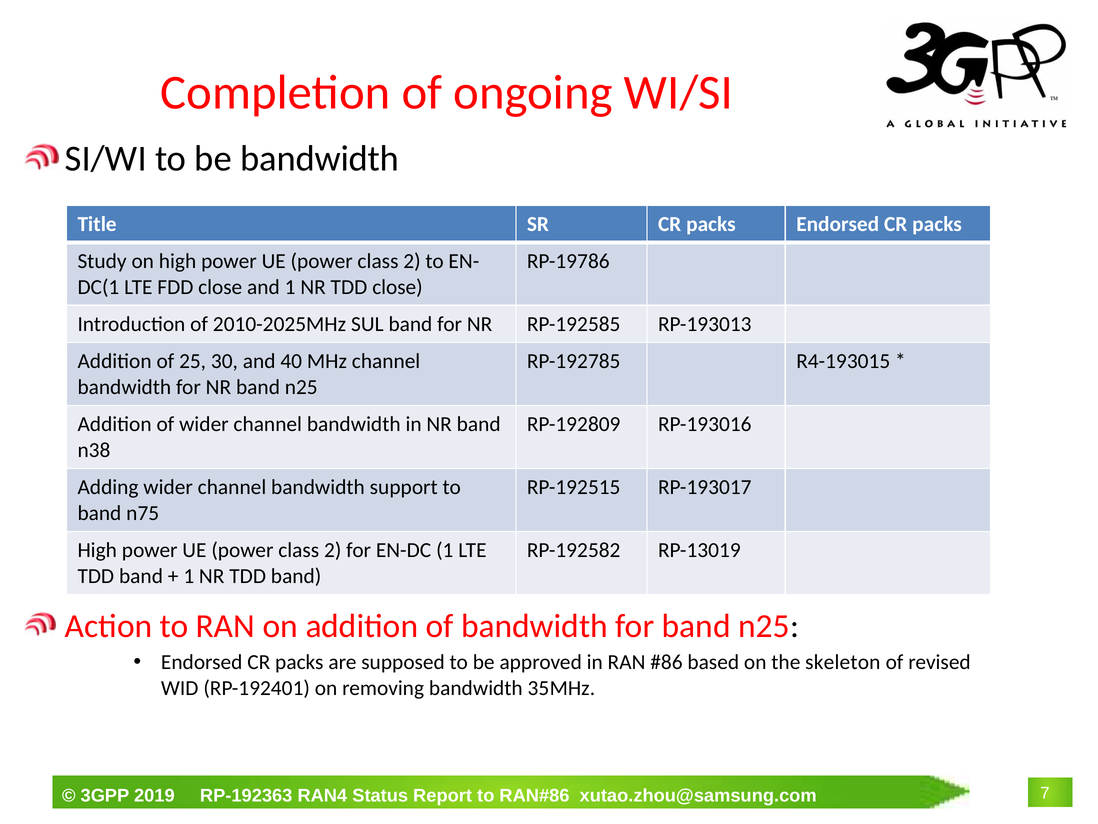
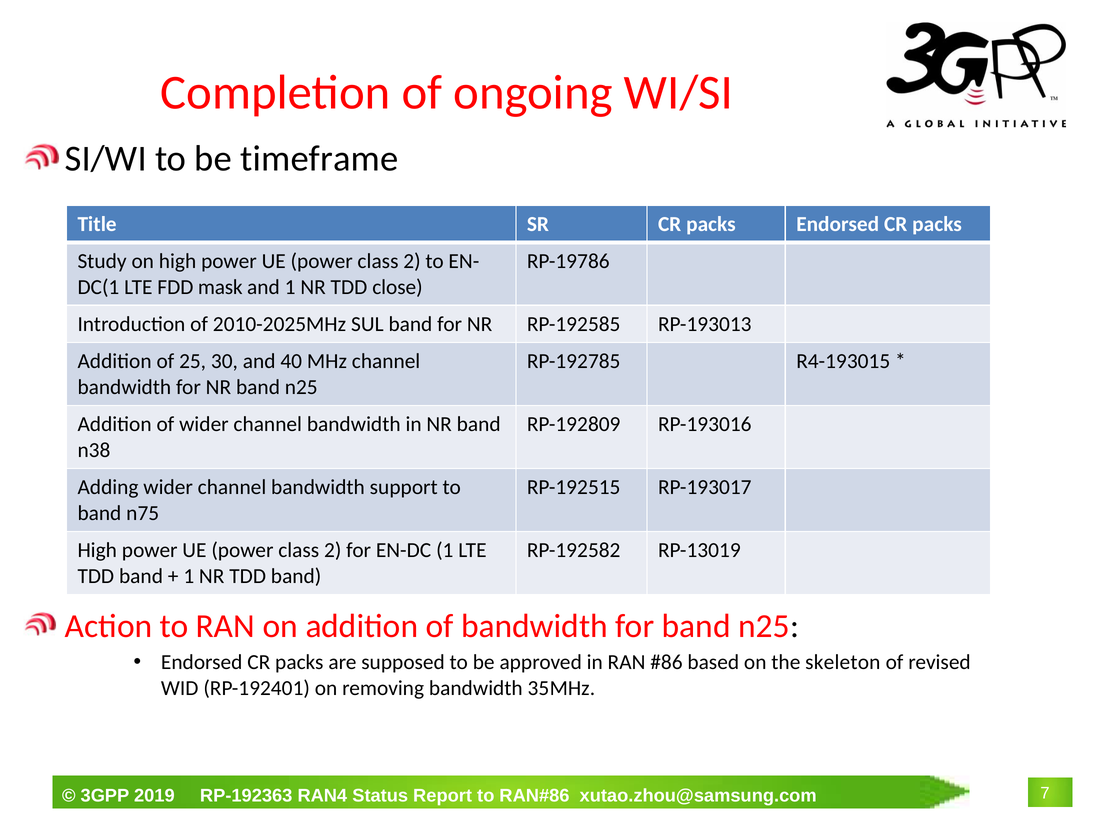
be bandwidth: bandwidth -> timeframe (319, 159)
FDD close: close -> mask (220, 287)
